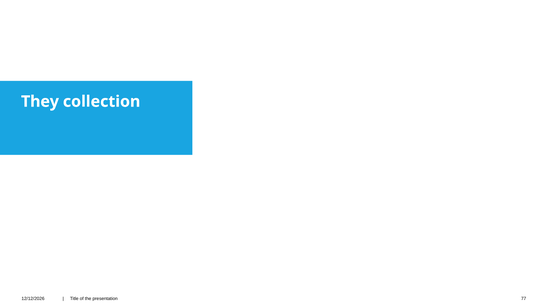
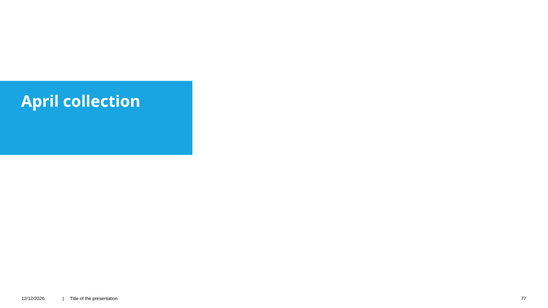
They: They -> April (40, 102)
